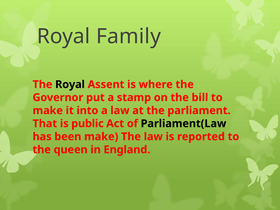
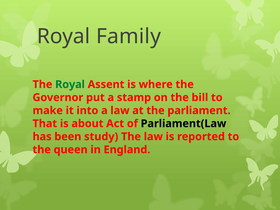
Royal colour: black -> green (70, 84)
public: public -> about (87, 124)
been make: make -> study (101, 137)
